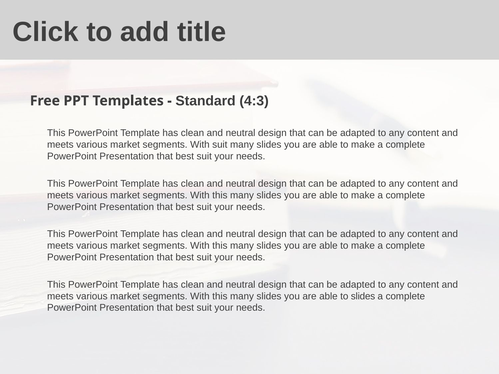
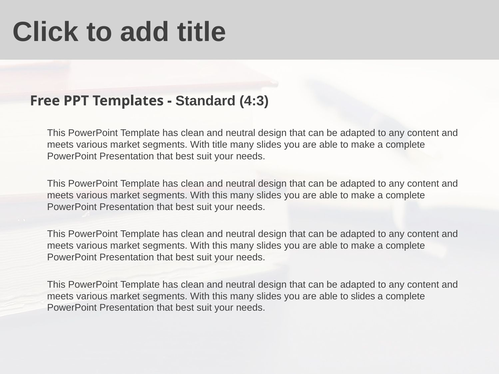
With suit: suit -> title (220, 145)
